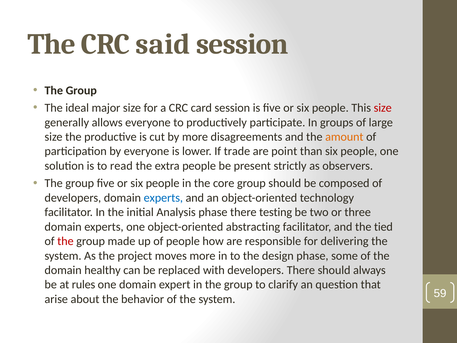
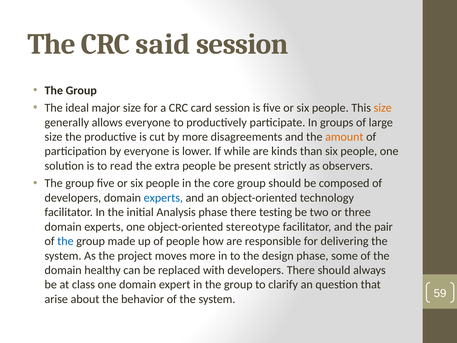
size colour: red -> orange (383, 108)
trade: trade -> while (237, 151)
point: point -> kinds (284, 151)
abstracting: abstracting -> stereotype (253, 227)
tied: tied -> pair (383, 227)
the colour: red -> blue (65, 241)
rules: rules -> class (83, 284)
